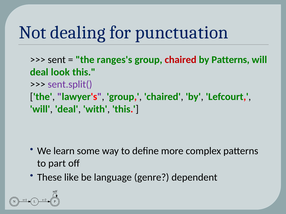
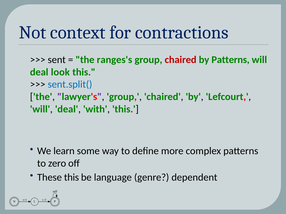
dealing: dealing -> context (78, 33)
punctuation: punctuation -> contractions (182, 33)
sent.split( colour: purple -> blue (70, 85)
part: part -> zero (57, 164)
These like: like -> this (71, 178)
